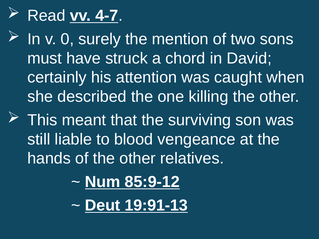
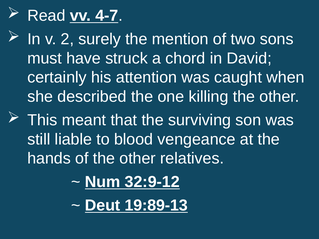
0: 0 -> 2 (67, 39)
85:9-12: 85:9-12 -> 32:9-12 (152, 182)
19:91-13: 19:91-13 -> 19:89-13 (156, 206)
